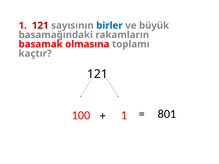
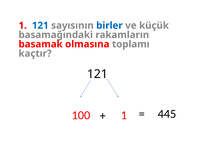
121 colour: red -> blue (40, 26)
büyük: büyük -> küçük (154, 26)
801: 801 -> 445 (167, 114)
